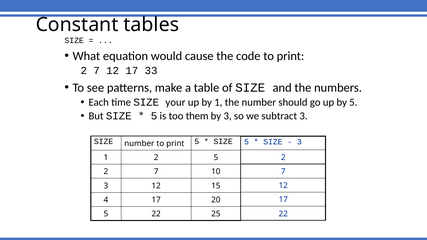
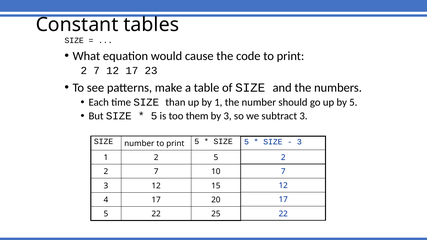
33: 33 -> 23 (151, 71)
your: your -> than (175, 102)
